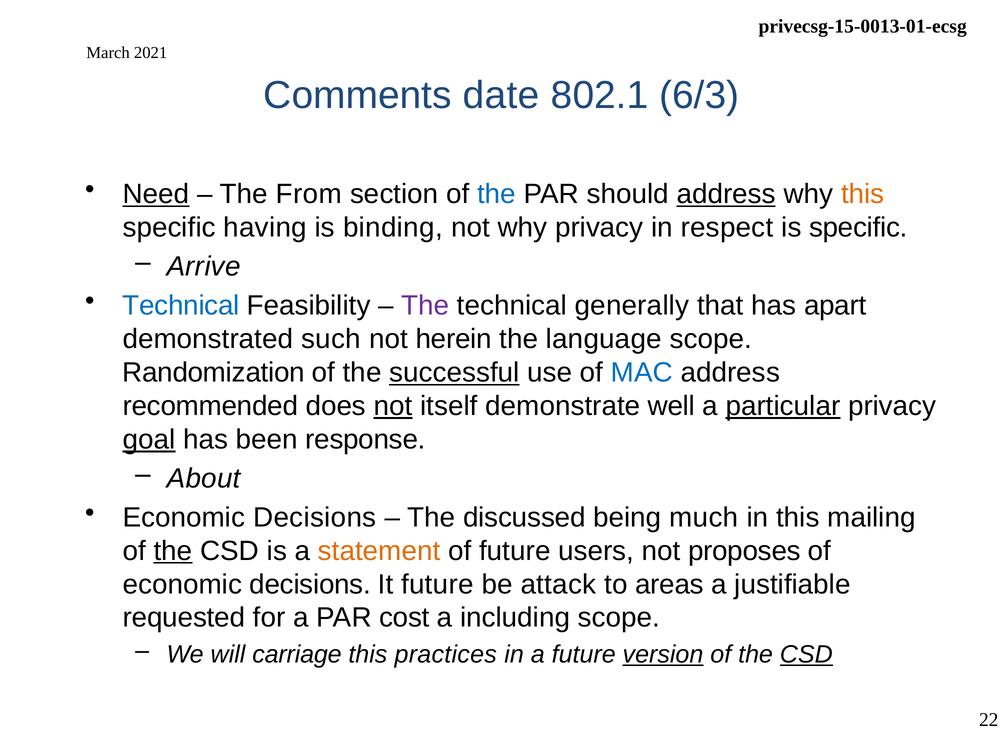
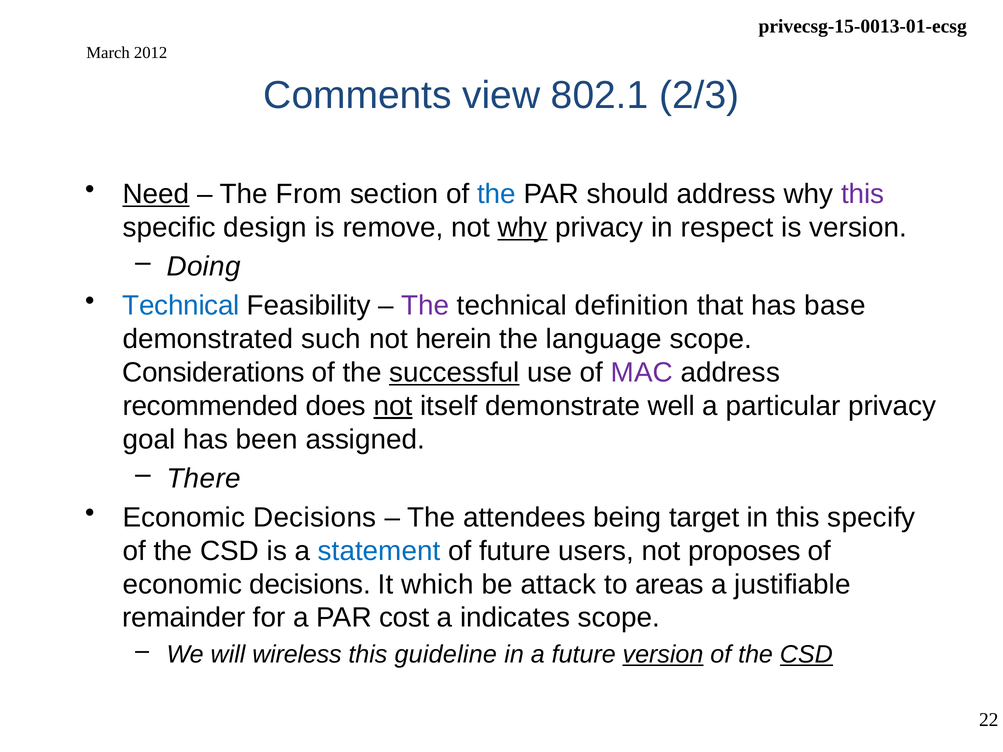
2021: 2021 -> 2012 (151, 53)
date: date -> view (501, 96)
6/3: 6/3 -> 2/3 (699, 96)
address underline: present -> none (726, 194)
this colour: orange -> purple (863, 194)
having: having -> design (265, 228)
binding: binding -> remove (393, 228)
why underline: none -> present (523, 228)
is specific: specific -> version (858, 228)
Arrive: Arrive -> Doing (204, 267)
generally: generally -> definition (632, 306)
apart: apart -> base (835, 306)
Randomization: Randomization -> Considerations (214, 373)
MAC colour: blue -> purple (642, 373)
particular underline: present -> none (783, 406)
goal underline: present -> none (149, 440)
response: response -> assigned (365, 440)
About: About -> There (204, 479)
discussed: discussed -> attendees (524, 518)
much: much -> target (704, 518)
mailing: mailing -> specify (871, 518)
the underline: present -> none (173, 551)
statement colour: orange -> blue (379, 551)
It future: future -> which (437, 585)
requested: requested -> remainder (184, 618)
including: including -> indicates (515, 618)
carriage: carriage -> wireless (297, 655)
practices: practices -> guideline (446, 655)
